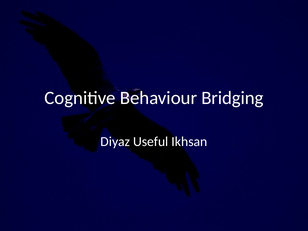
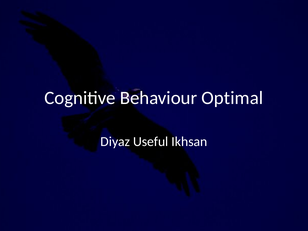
Bridging: Bridging -> Optimal (232, 98)
